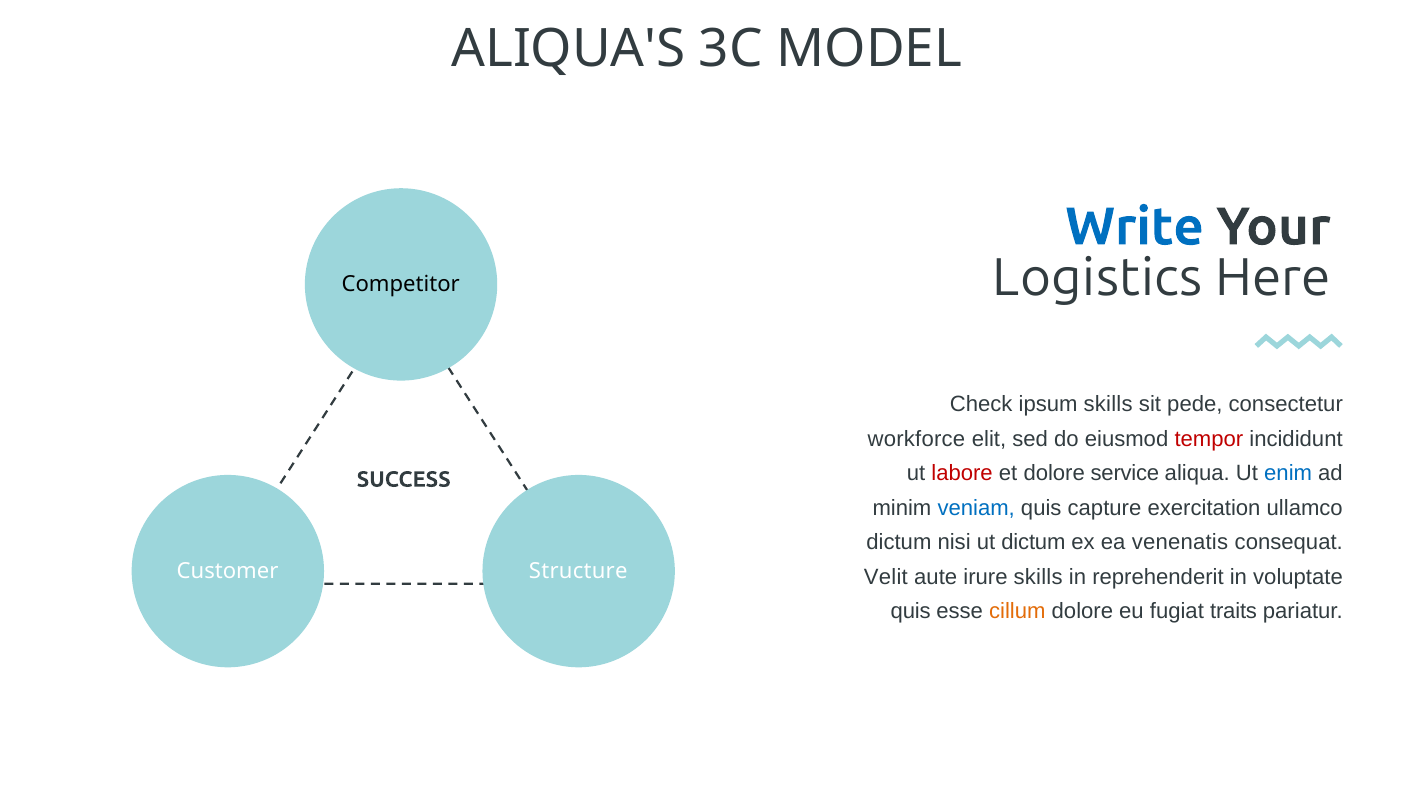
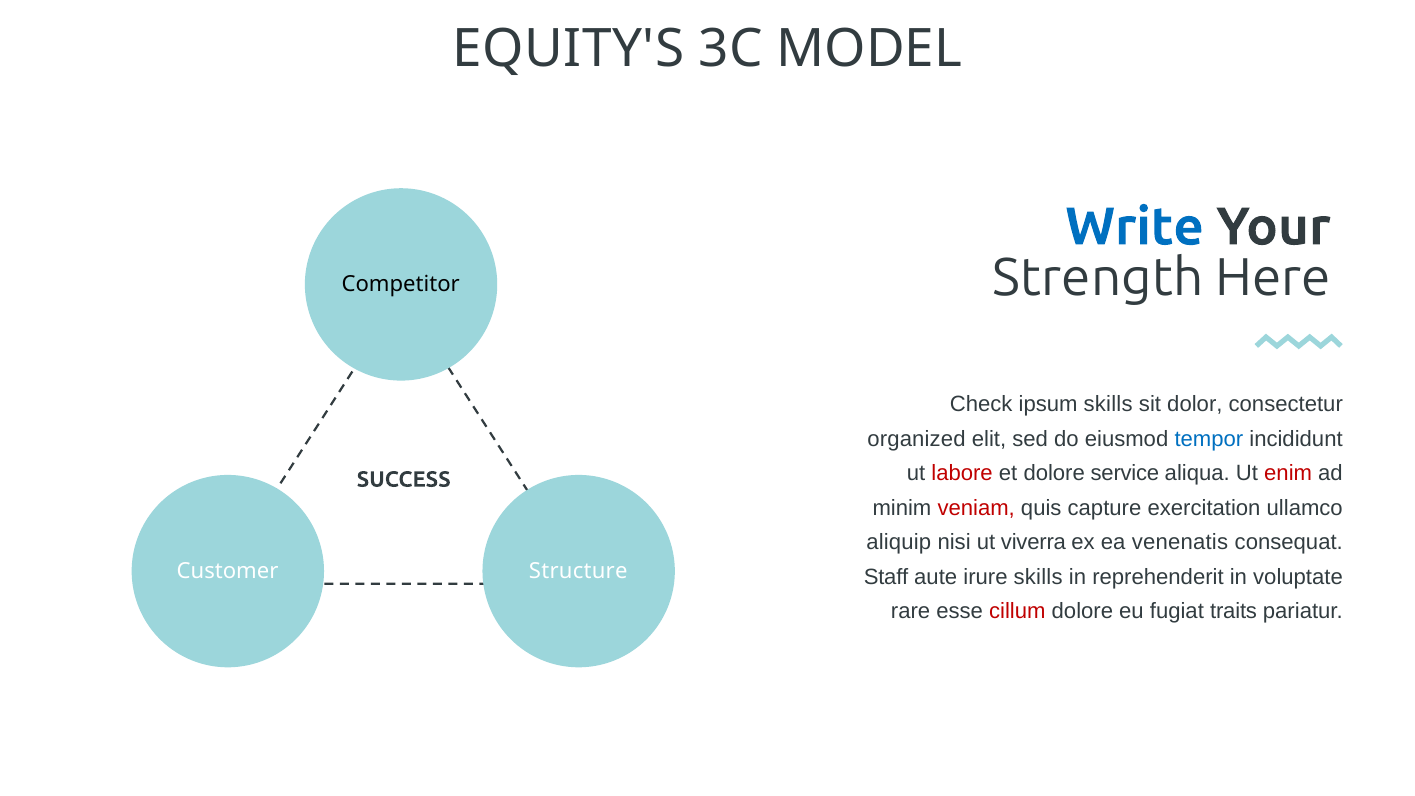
ALIQUA'S: ALIQUA'S -> EQUITY'S (568, 49)
Logistics: Logistics -> Strength (1098, 278)
pede: pede -> dolor (1195, 404)
workforce: workforce -> organized (917, 439)
tempor colour: red -> blue (1209, 439)
enim colour: blue -> red (1288, 473)
veniam colour: blue -> red (976, 508)
dictum: dictum -> aliquip (899, 542)
ut dictum: dictum -> viverra (1033, 542)
Velit: Velit -> Staff (886, 577)
quis: quis -> rare (911, 611)
cillum colour: orange -> red (1017, 611)
